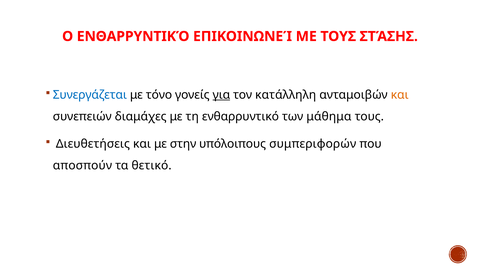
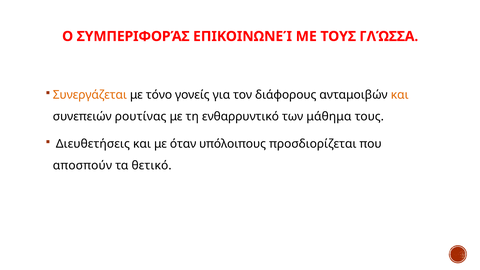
Ο ΕΝΘΑΡΡΥΝΤΙΚΌ: ΕΝΘΑΡΡΥΝΤΙΚΌ -> ΣΥΜΠΕΡΙΦΟΡΆΣ (133, 36)
ΣΤΆΣΗΣ: ΣΤΆΣΗΣ -> ΓΛΏΣΣΑ (389, 36)
Συνεργάζεται colour: blue -> orange (90, 95)
για underline: present -> none (221, 95)
κατάλληλη: κατάλληλη -> διάφορους (286, 95)
διαμάχες: διαμάχες -> ρουτίνας (141, 116)
στην: στην -> όταν (183, 144)
συμπεριφορών: συμπεριφορών -> προσδιορίζεται (313, 144)
